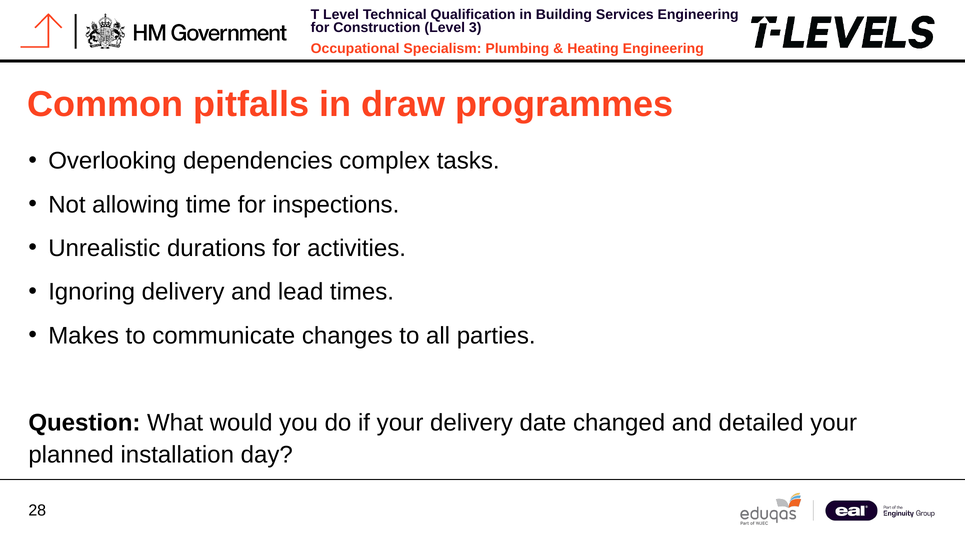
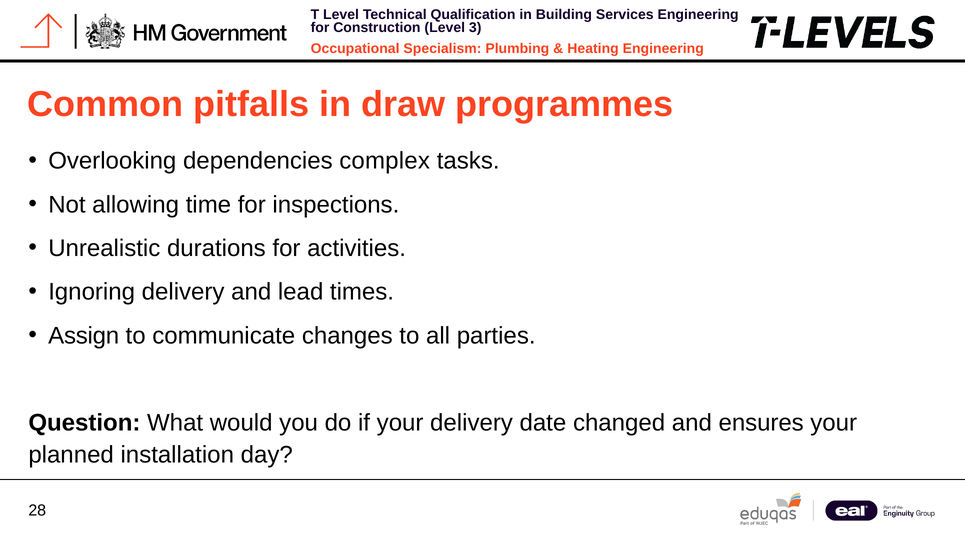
Makes: Makes -> Assign (84, 336)
detailed: detailed -> ensures (761, 423)
